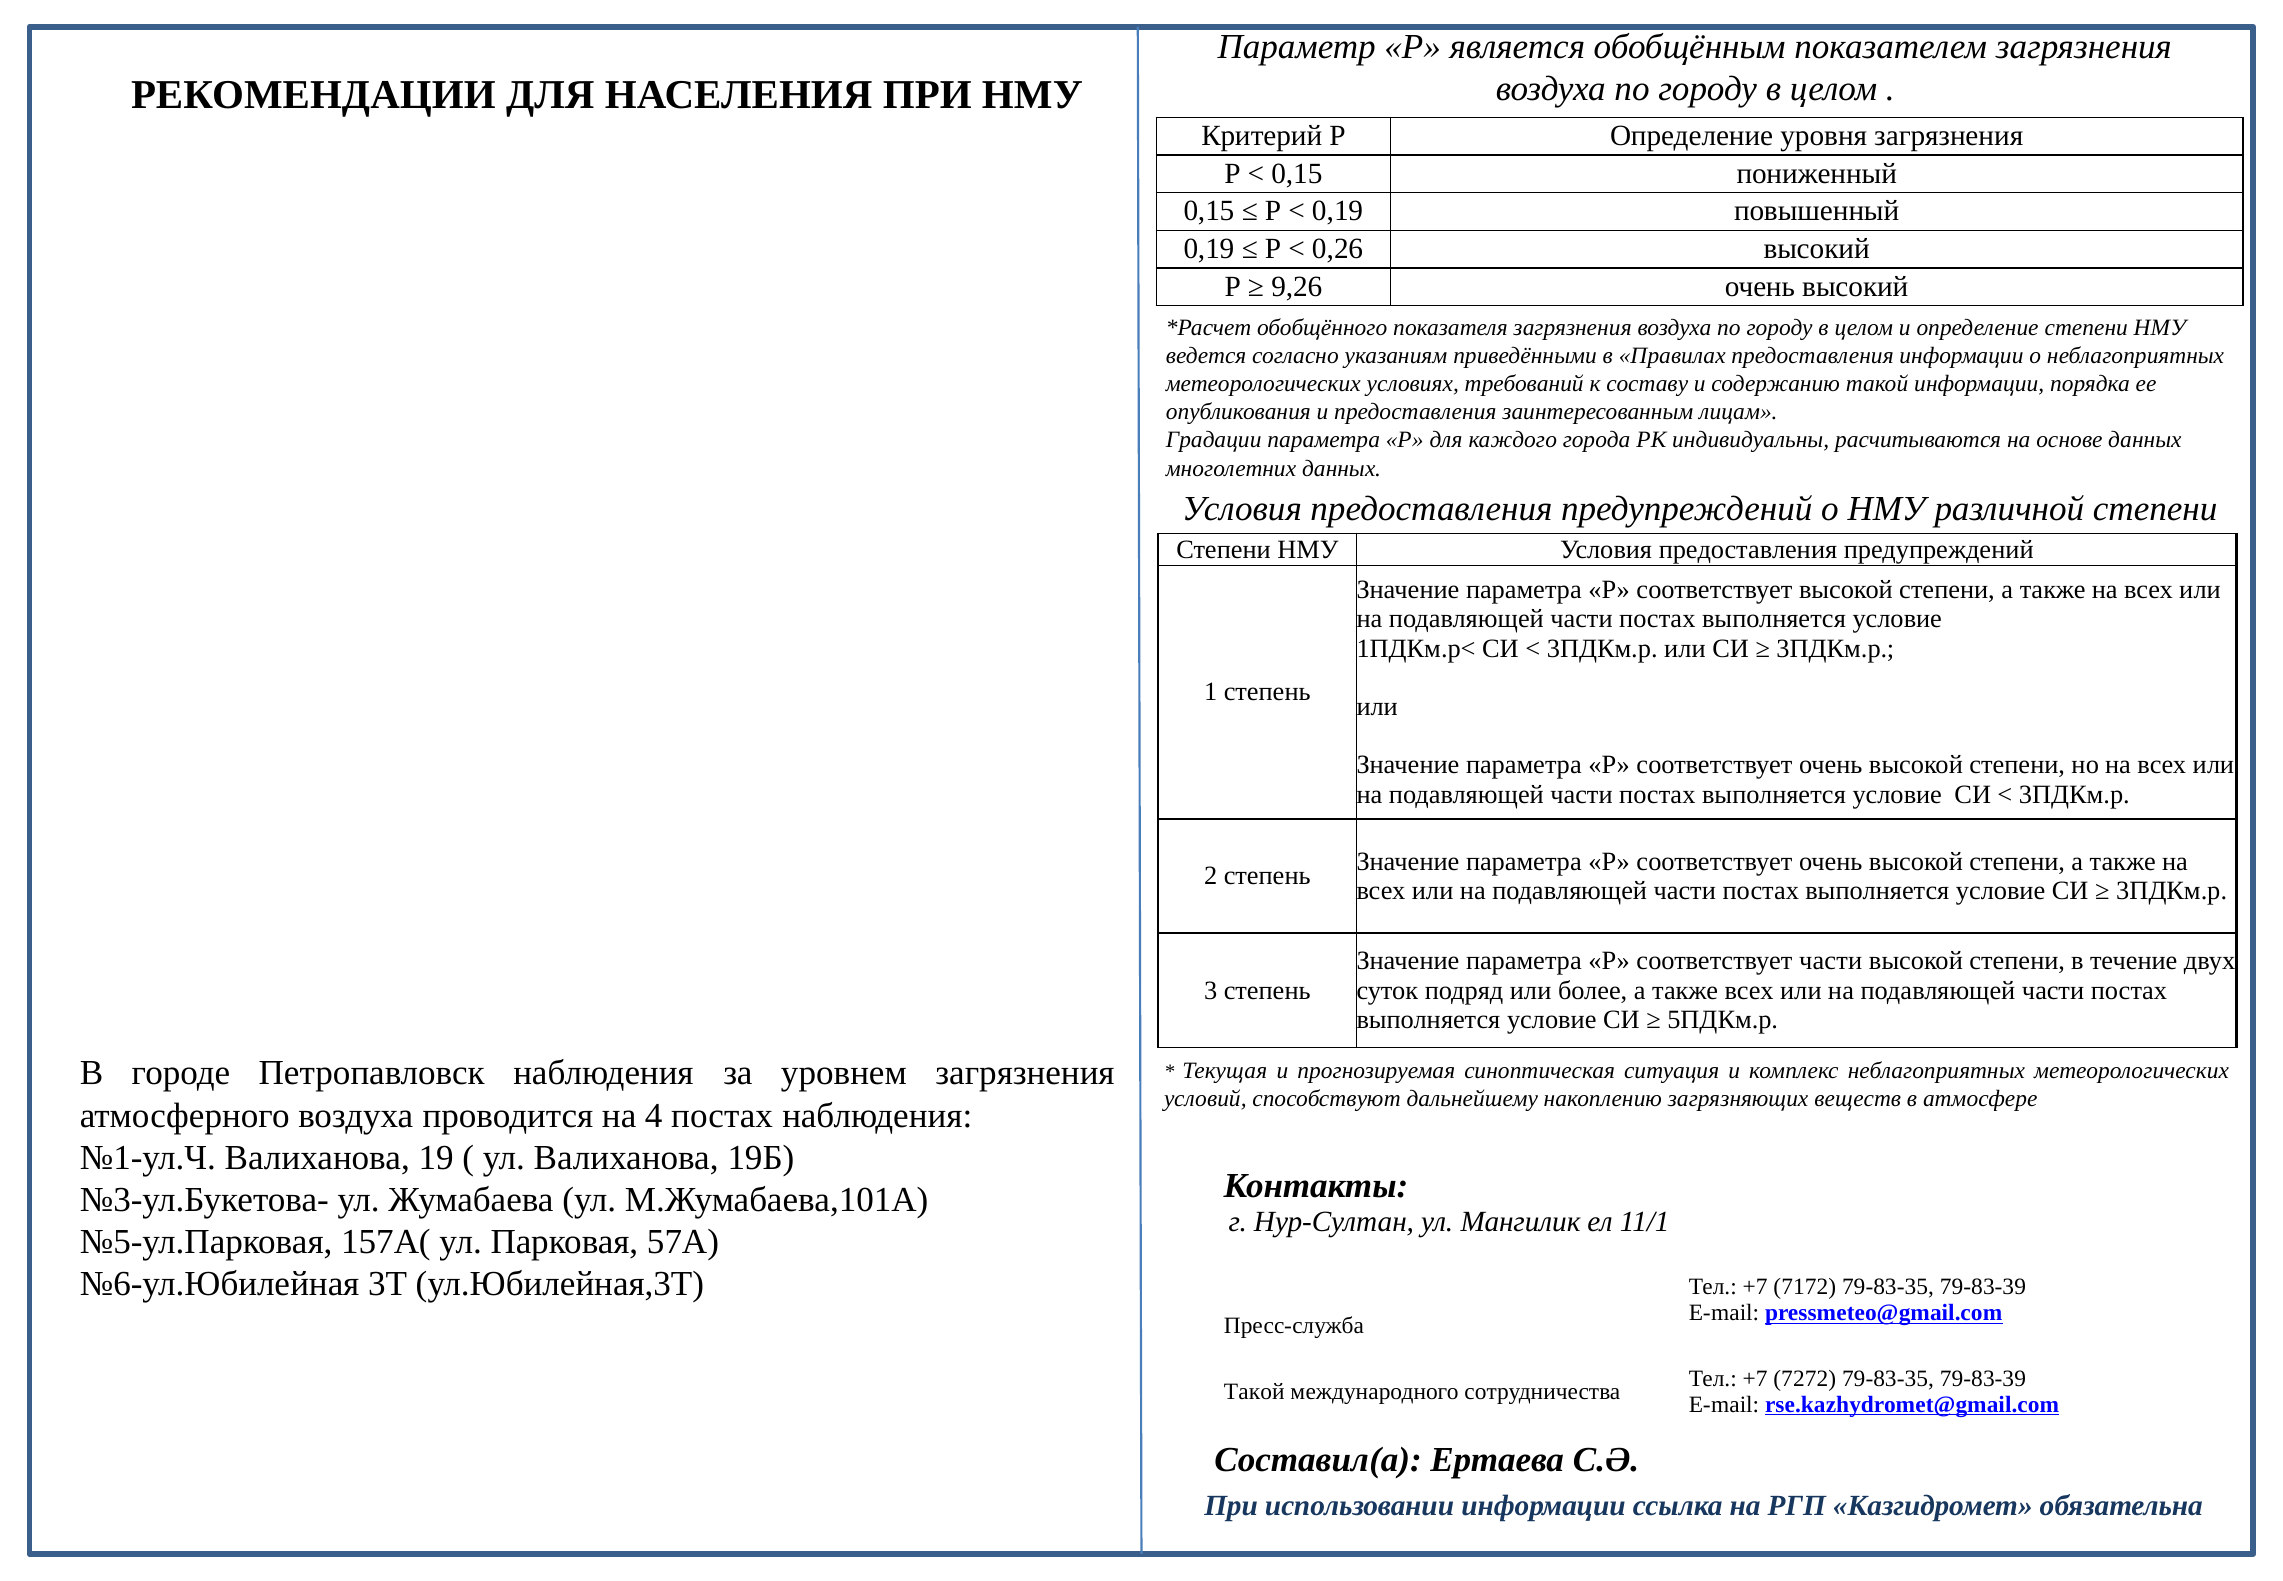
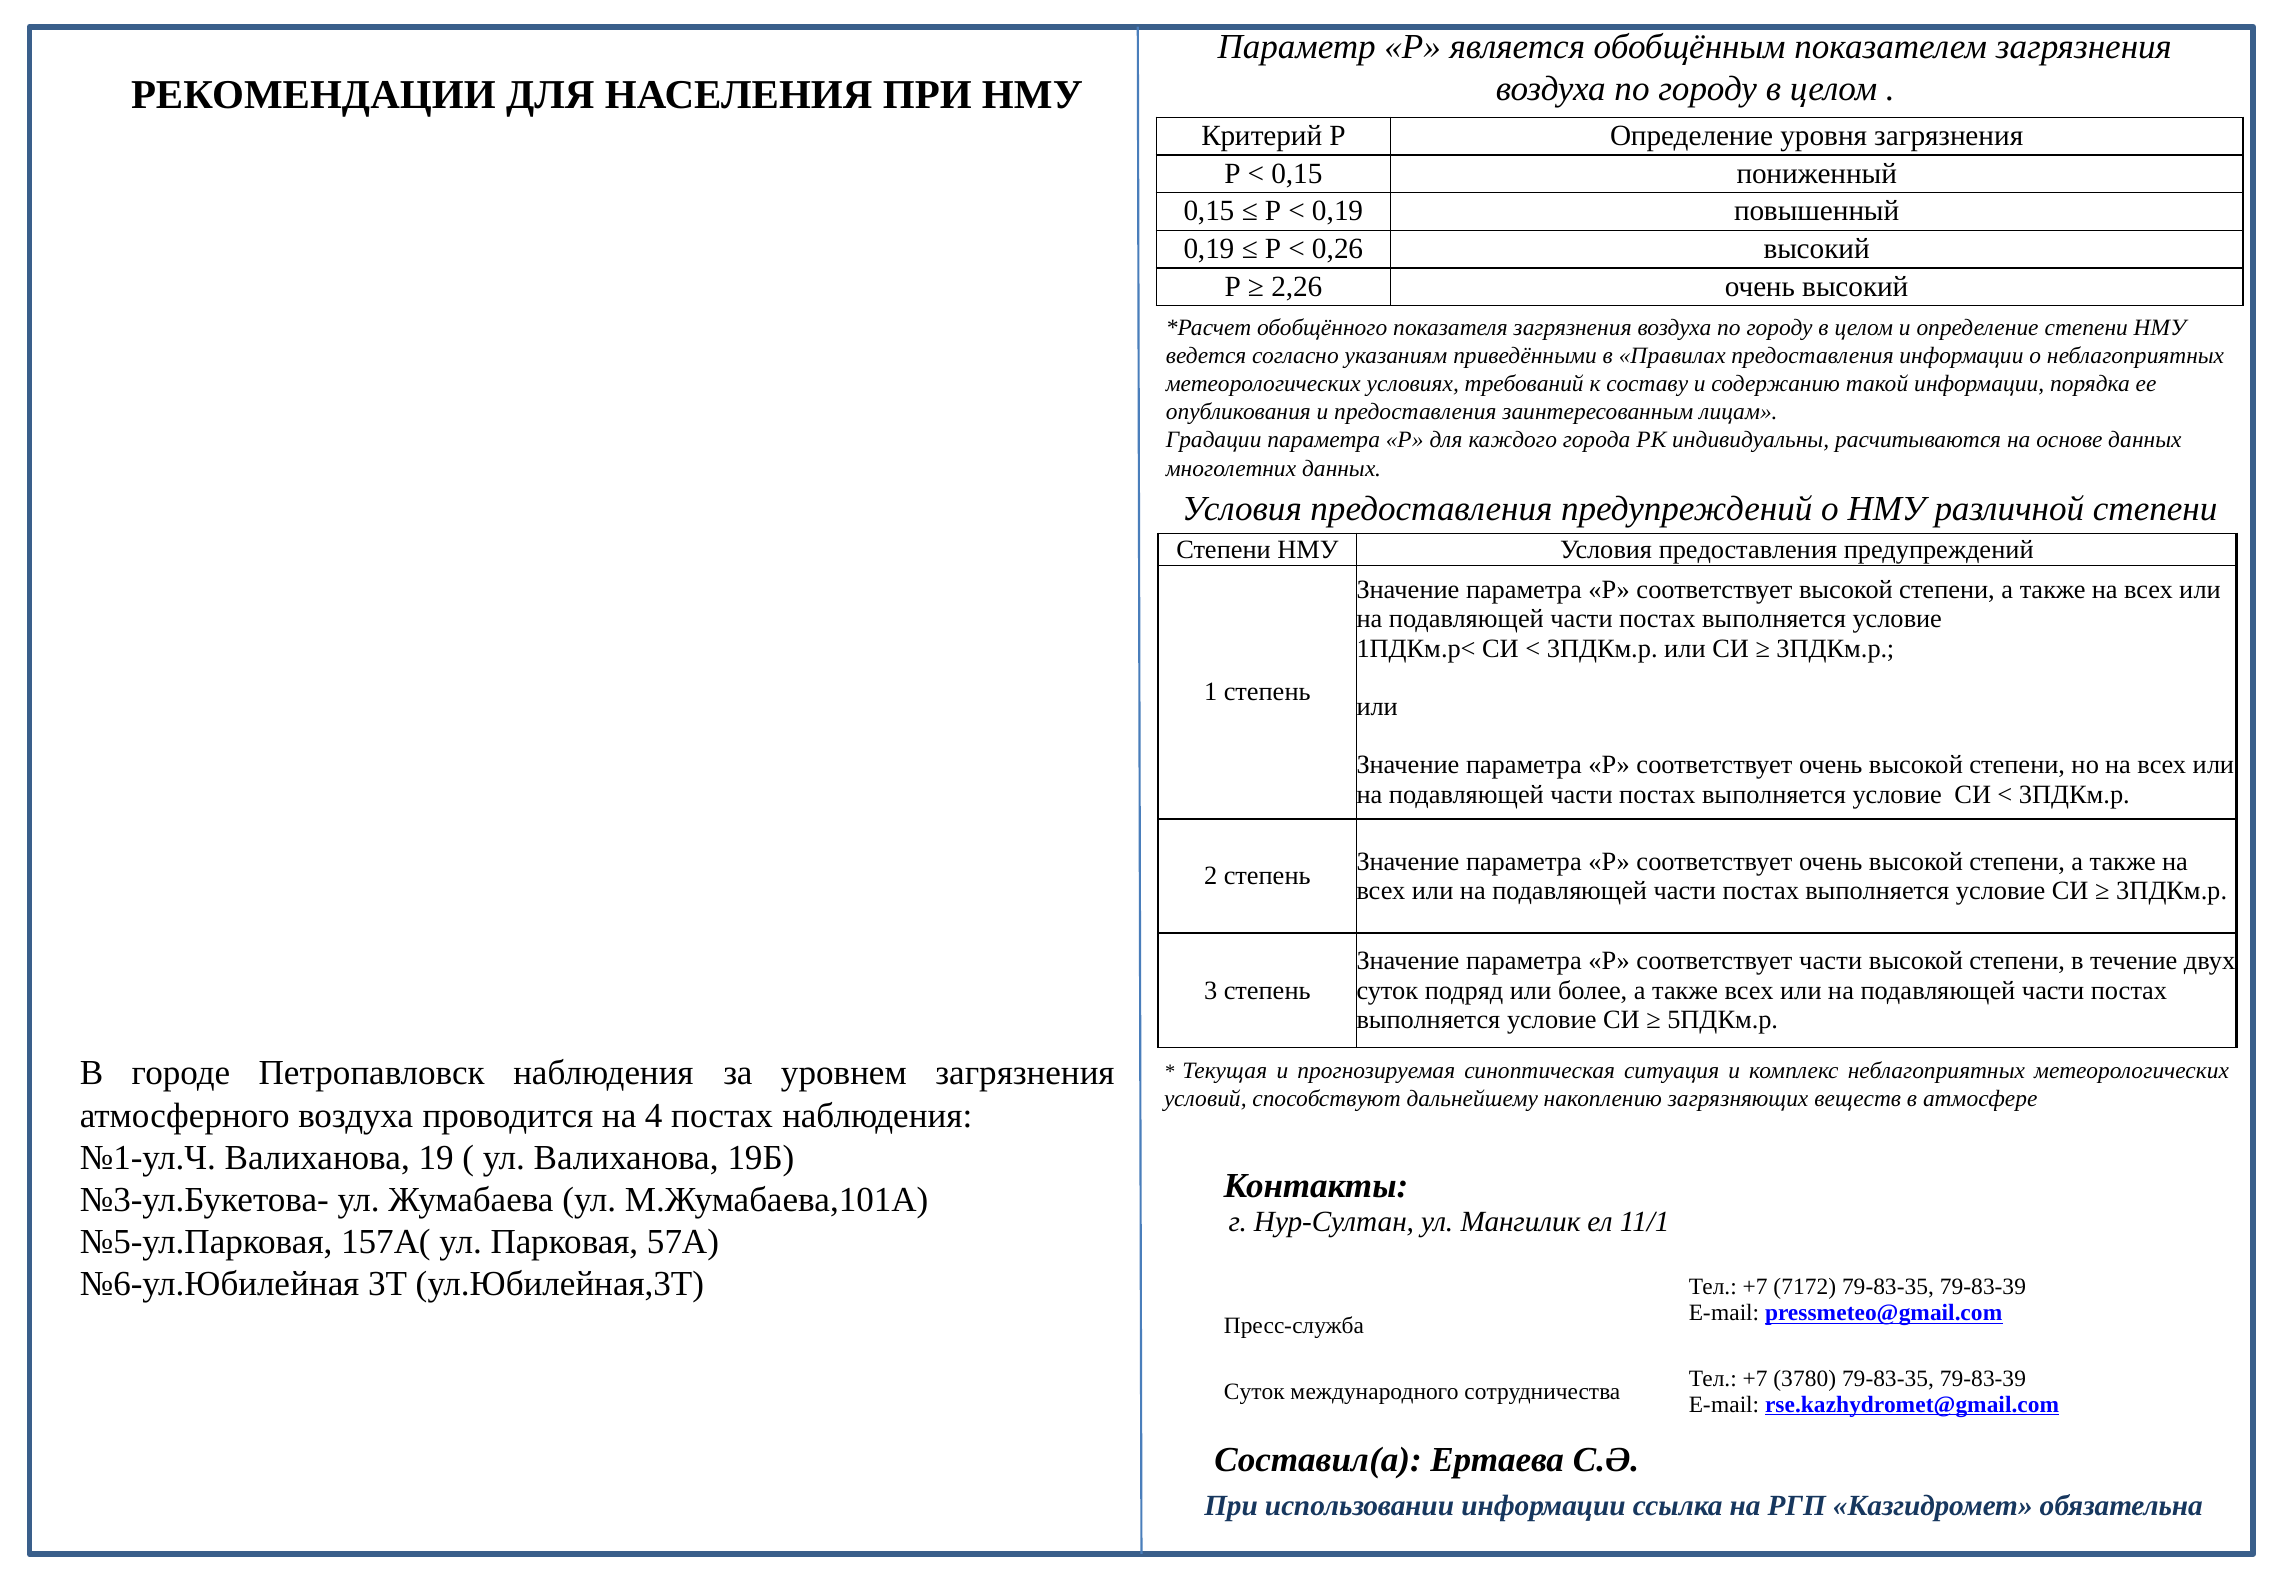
9,26: 9,26 -> 2,26 (1297, 286)
7272: 7272 -> 3780 (1805, 1378)
Такой: Такой -> Суток (1254, 1391)
